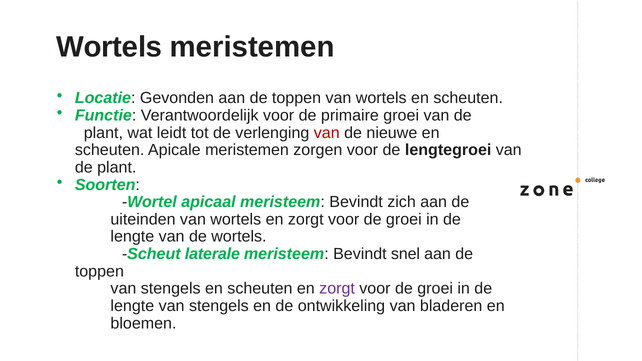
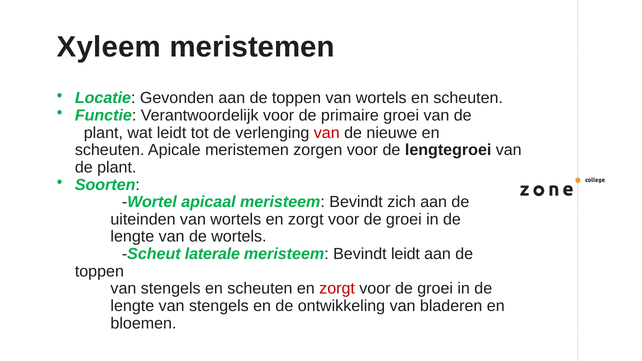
Wortels: Wortels -> Xyleem (109, 47)
Bevindt snel: snel -> leidt (405, 254)
zorgt colour: purple -> red (337, 289)
